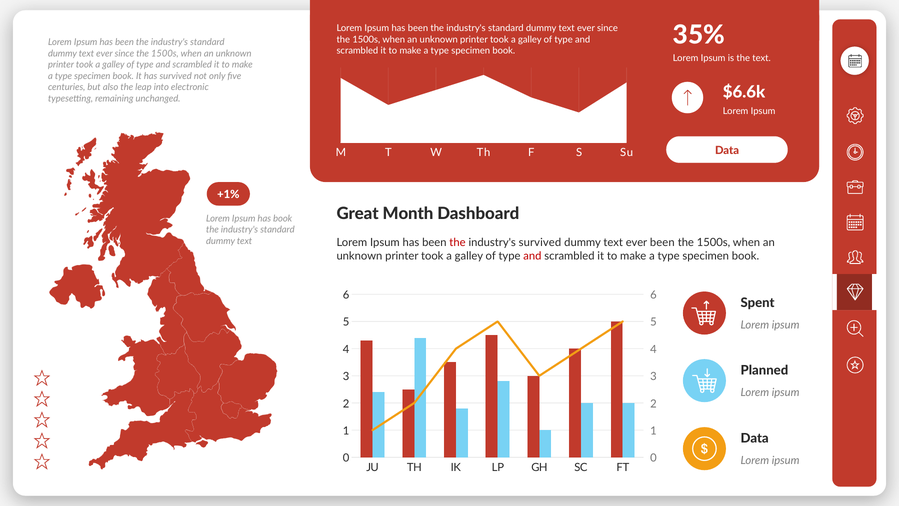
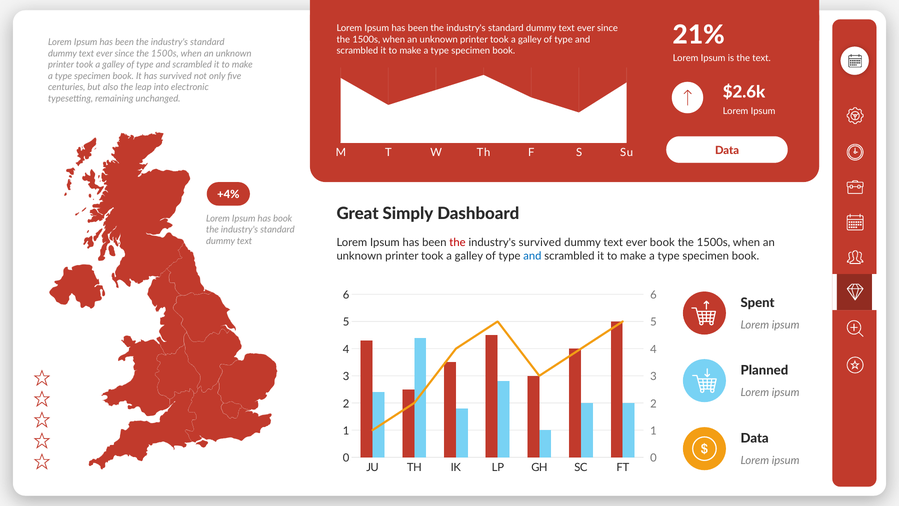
35%: 35% -> 21% (699, 35)
$6.6k: $6.6k -> $2.6k (744, 92)
+1%: +1% -> +4% (228, 195)
Month: Month -> Simply (408, 213)
ever been: been -> book (662, 242)
and colour: red -> blue (532, 256)
